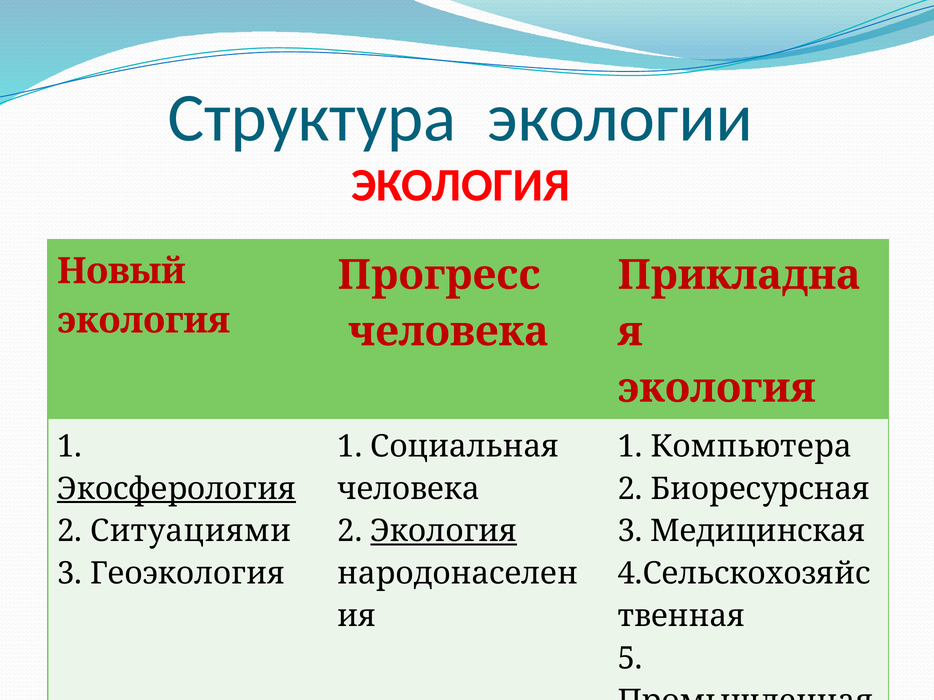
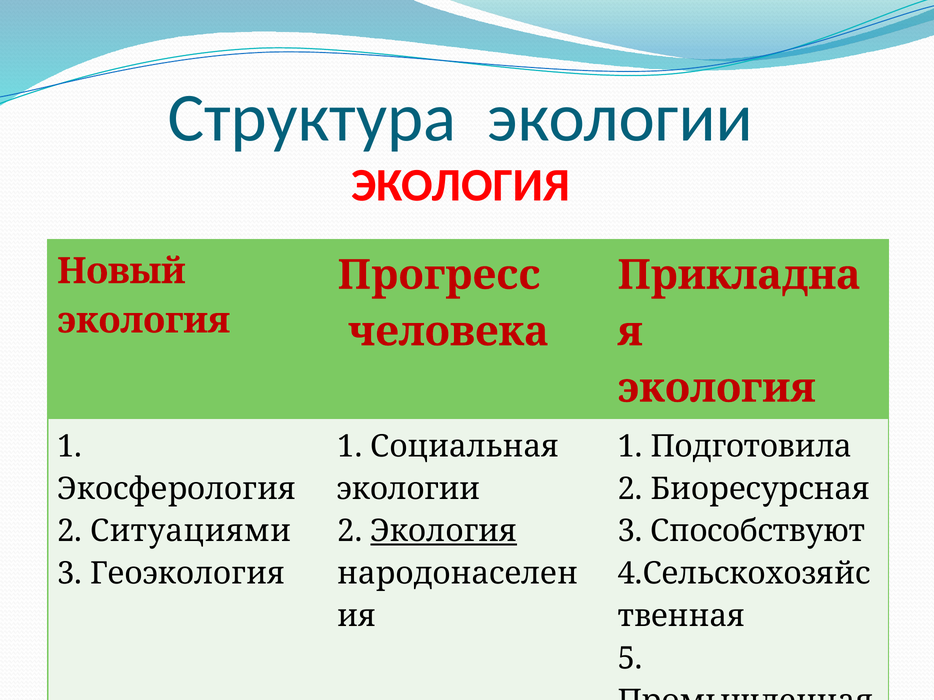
Компьютера: Компьютера -> Подготовила (751, 447)
Экосферология underline: present -> none (176, 489)
человека: человека -> экологии (409, 489)
3 Медицинская: Медицинская -> Способствуют (758, 532)
